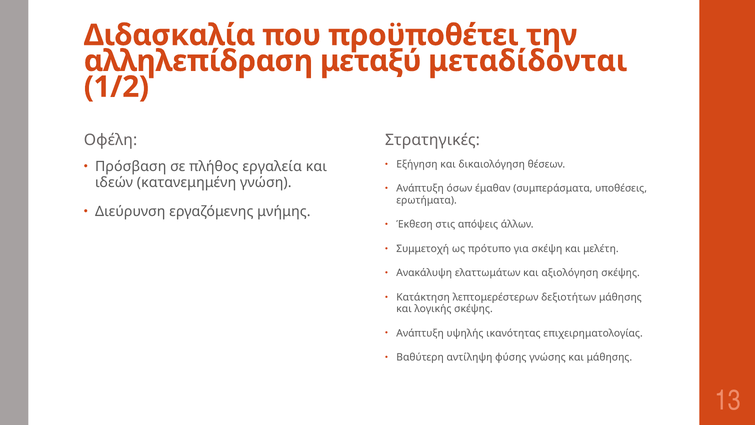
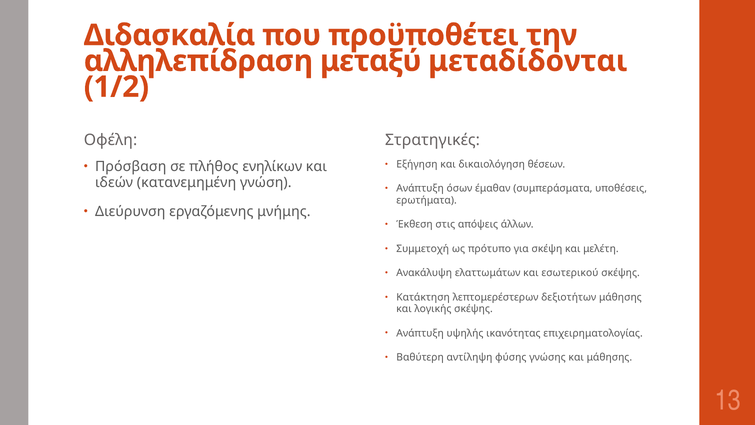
εργαλεία: εργαλεία -> ενηλίκων (272, 166)
αξιολόγηση: αξιολόγηση -> εσωτερικού (570, 273)
